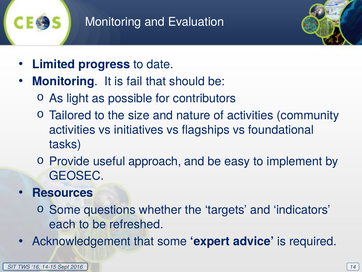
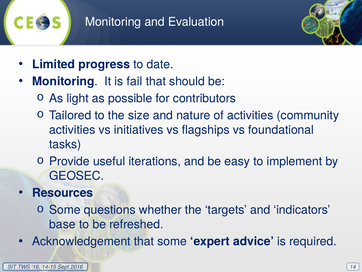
approach: approach -> iterations (155, 161)
each: each -> base (62, 224)
